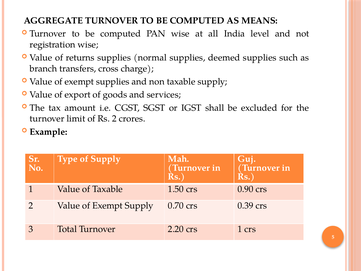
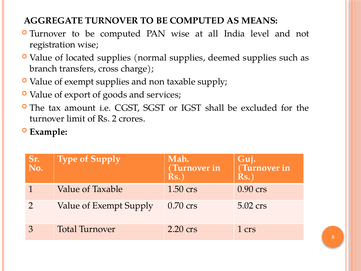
returns: returns -> located (80, 58)
0.39: 0.39 -> 5.02 (246, 205)
